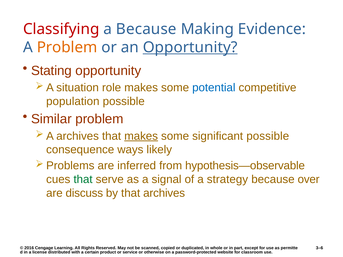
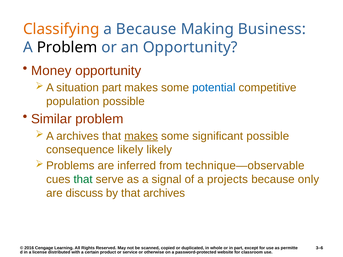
Classifying colour: red -> orange (61, 29)
Evidence: Evidence -> Business (272, 29)
Problem colour: orange -> black (67, 47)
Opportunity underline: present -> none (190, 47)
Stating: Stating -> Money (51, 71)
situation role: role -> part (112, 88)
consequence ways: ways -> likely (130, 150)
hypothesis—observable: hypothesis—observable -> technique—observable (245, 166)
strategy: strategy -> projects (227, 180)
over: over -> only (308, 180)
